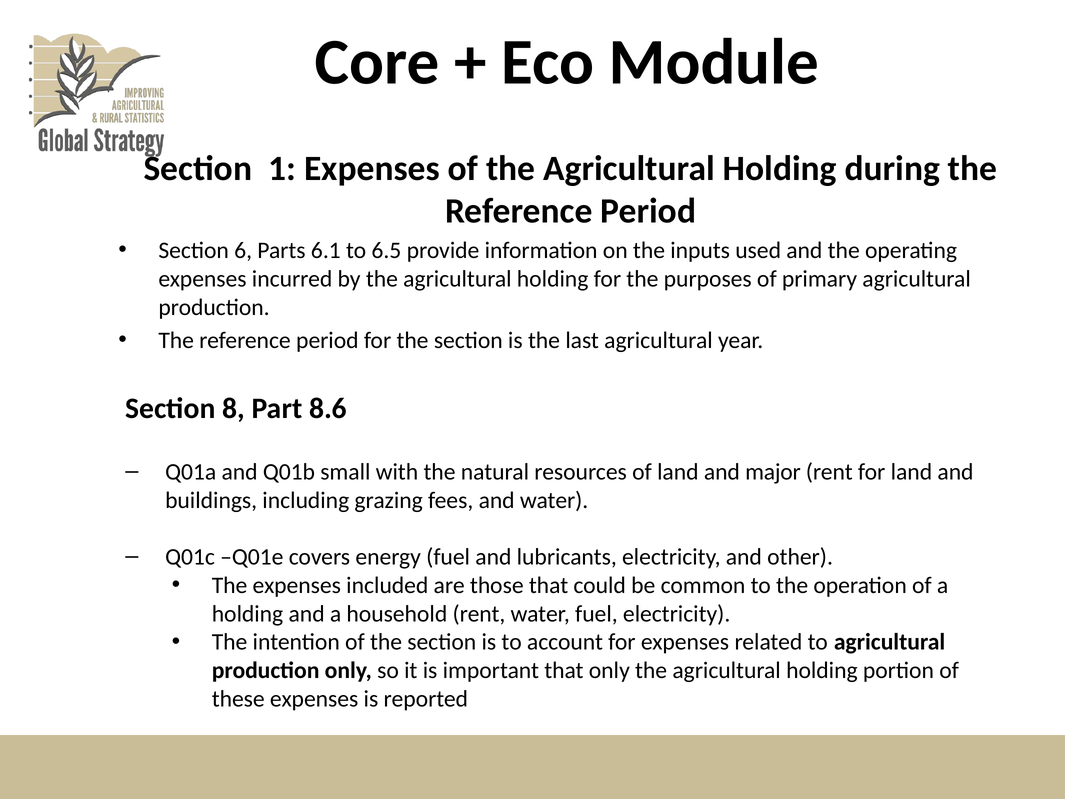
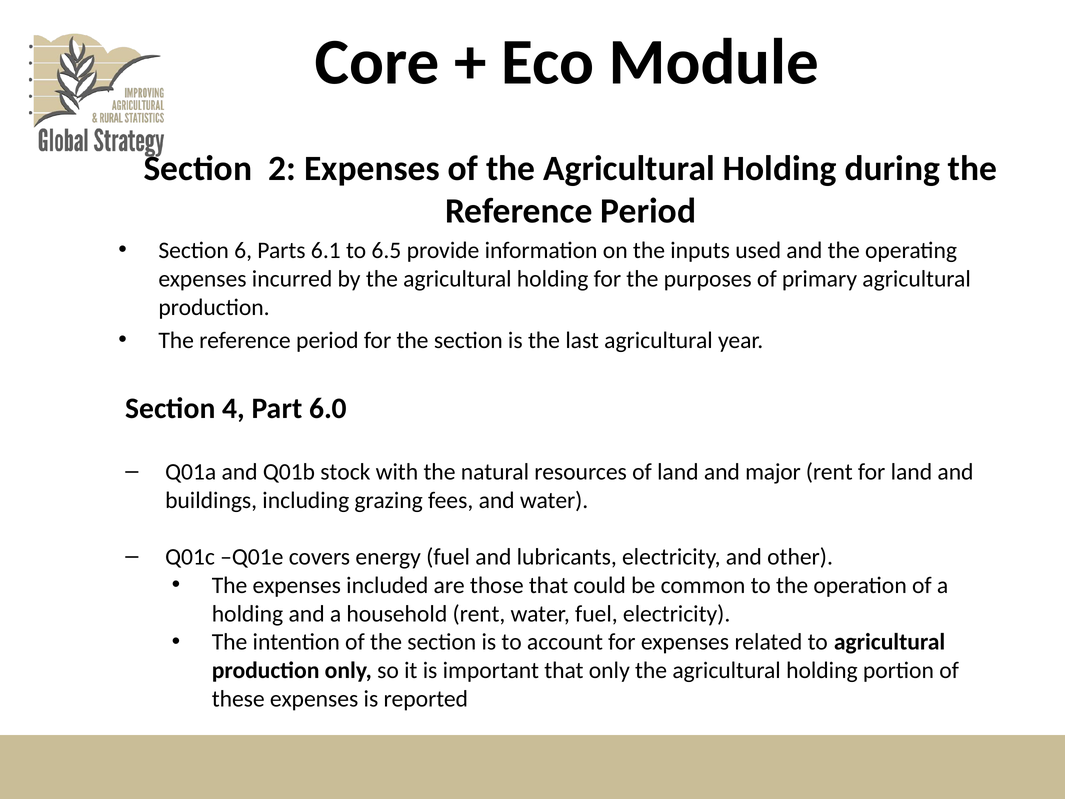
1: 1 -> 2 (282, 168)
8: 8 -> 4 (234, 408)
8.6: 8.6 -> 6.0 (328, 408)
small: small -> stock (345, 472)
